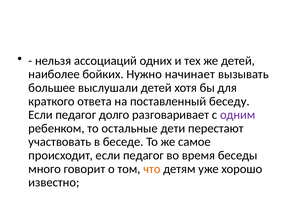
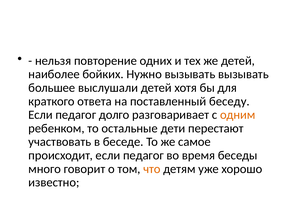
ассоциаций: ассоциаций -> повторение (105, 61)
Нужно начинает: начинает -> вызывать (190, 74)
одним colour: purple -> orange (238, 115)
